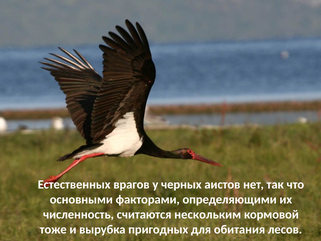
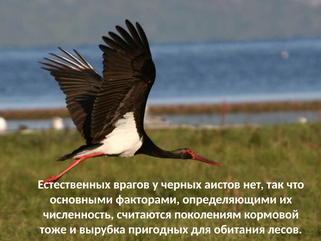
нескольким: нескольким -> поколениям (208, 214)
